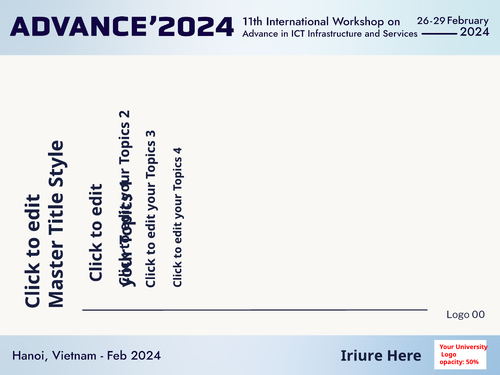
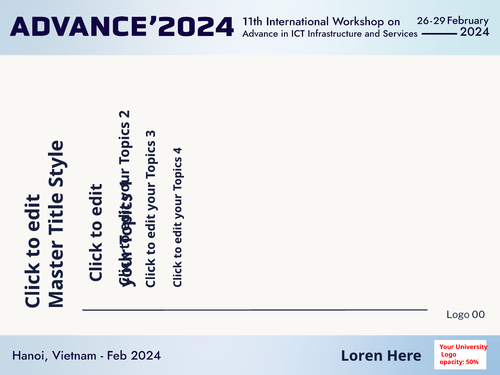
Iriure: Iriure -> Loren (362, 356)
